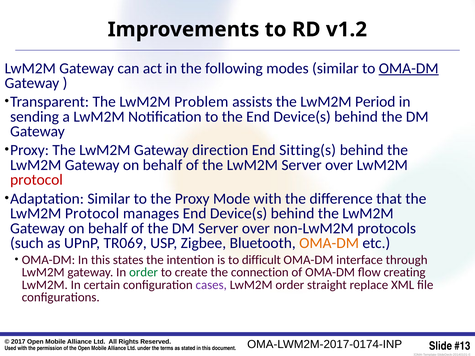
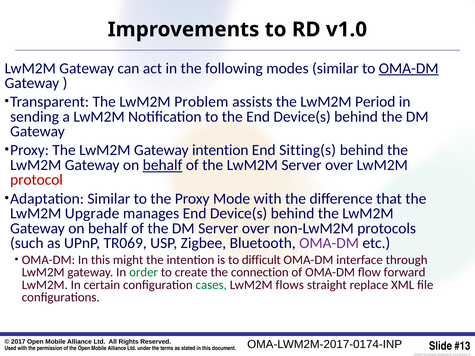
v1.2: v1.2 -> v1.0 (347, 30)
Gateway direction: direction -> intention (220, 150)
behalf underline: none -> present (163, 165)
Protocol: Protocol -> Upgrade (92, 214)
OMA-DM colour: orange -> purple (329, 243)
states: states -> might (128, 260)
creating: creating -> forward (405, 273)
cases colour: purple -> green (211, 285)
LwM2M order: order -> flows (290, 285)
